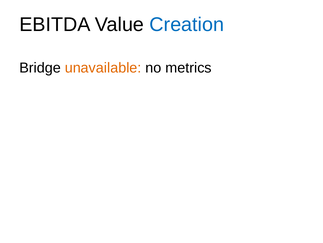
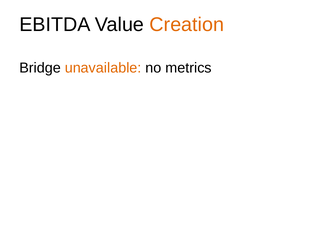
Creation colour: blue -> orange (187, 25)
